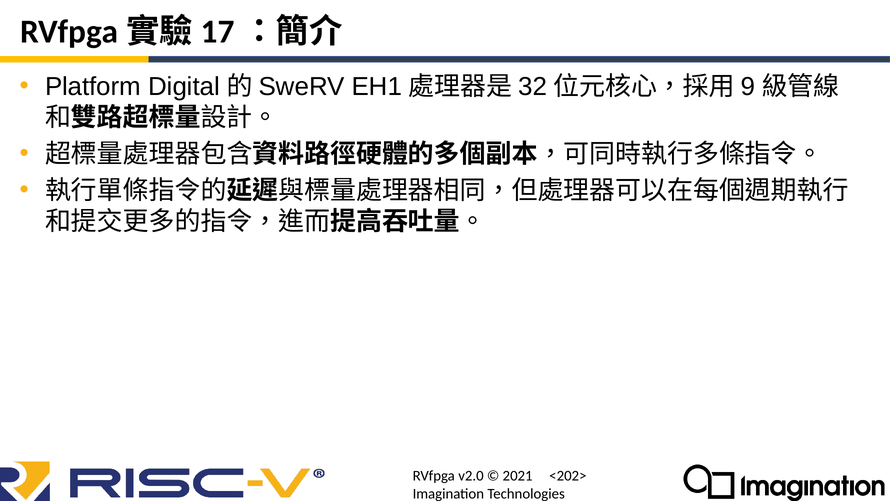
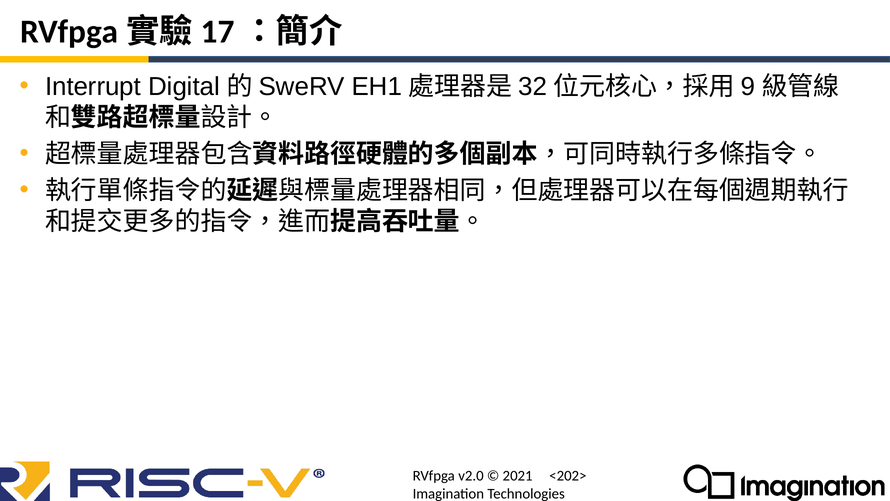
Platform: Platform -> Interrupt (93, 87)
